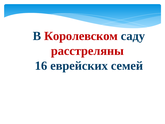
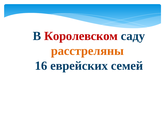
расстреляны colour: red -> orange (87, 51)
